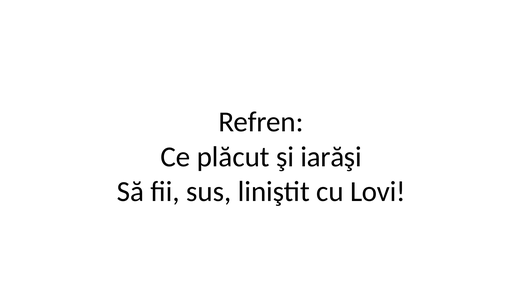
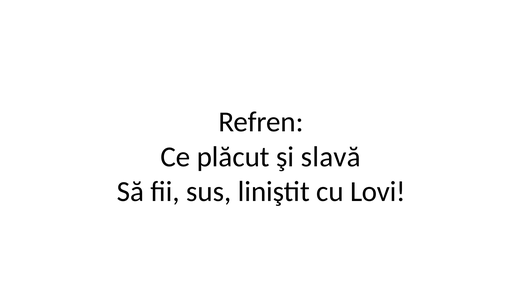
iarăşi: iarăşi -> slavă (331, 157)
